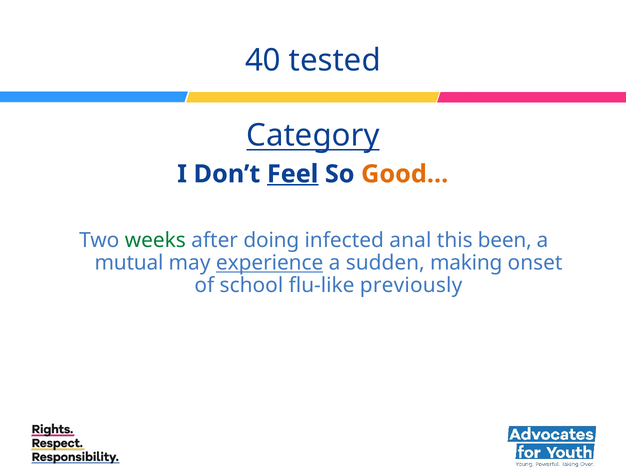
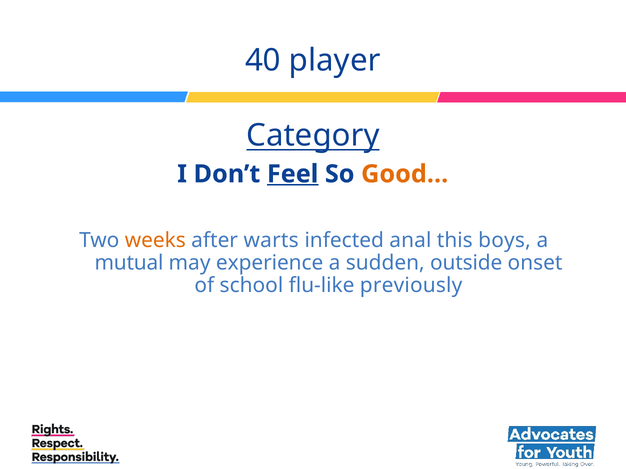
tested: tested -> player (335, 60)
weeks colour: green -> orange (155, 241)
doing: doing -> warts (271, 241)
been: been -> boys (505, 241)
experience underline: present -> none (270, 263)
making: making -> outside (466, 263)
